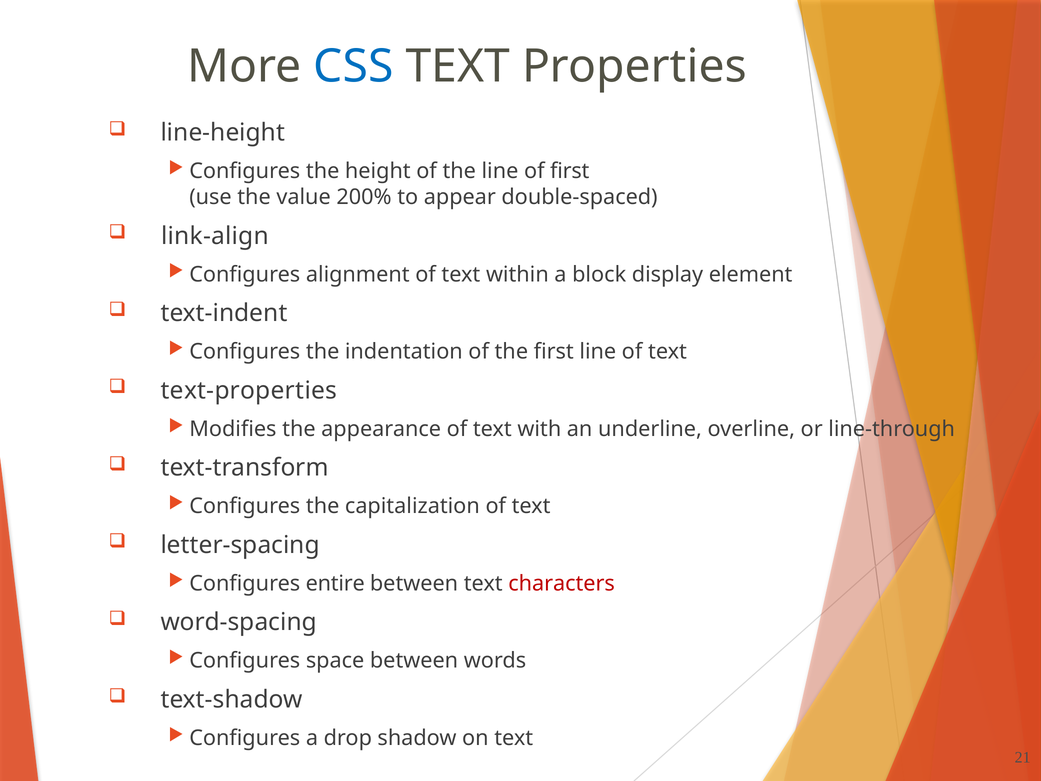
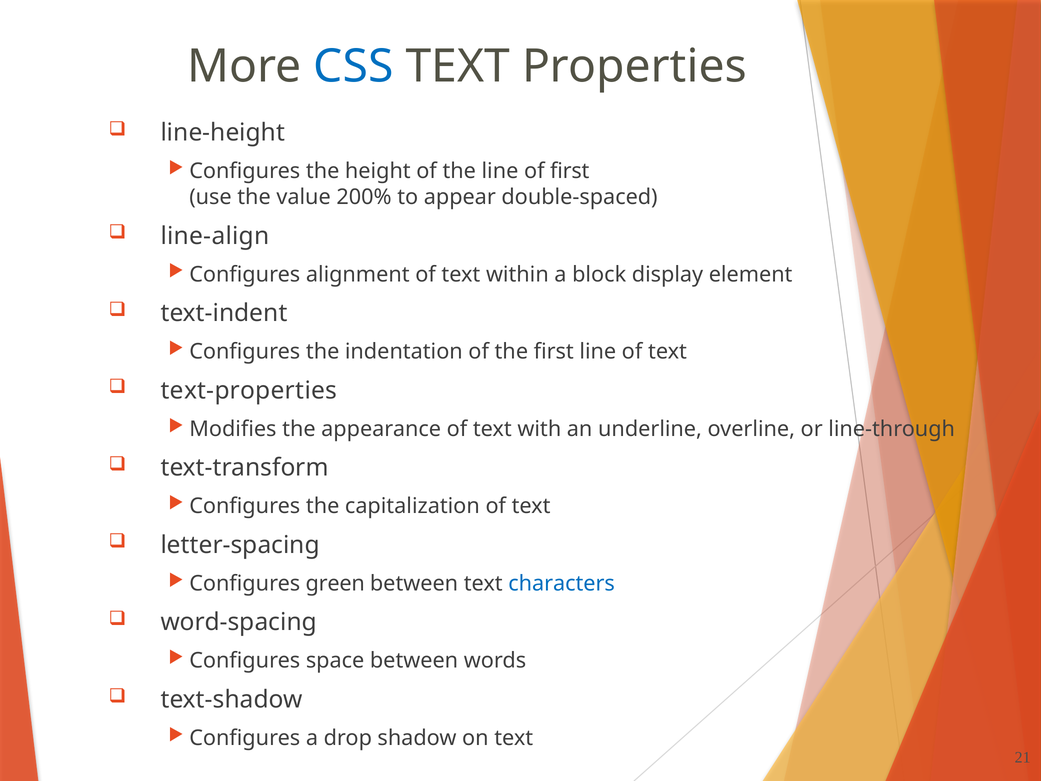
link-align: link-align -> line-align (215, 236)
entire: entire -> green (335, 583)
characters colour: red -> blue (562, 583)
